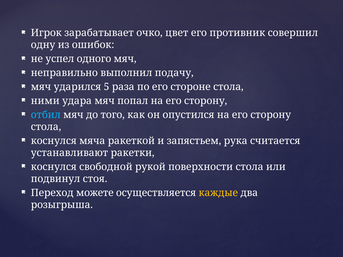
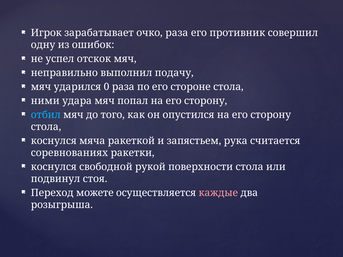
очко цвет: цвет -> раза (177, 33)
одного: одного -> отскок (94, 59)
5: 5 -> 0 (107, 87)
устанавливают: устанавливают -> соревнованиях (69, 153)
каждые colour: yellow -> pink (218, 193)
